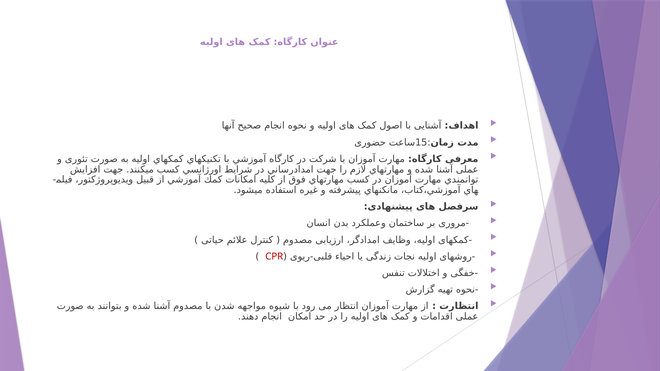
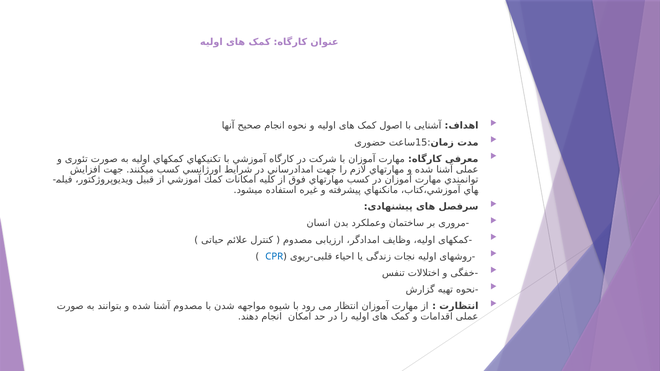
CPR colour: red -> blue (274, 257)
